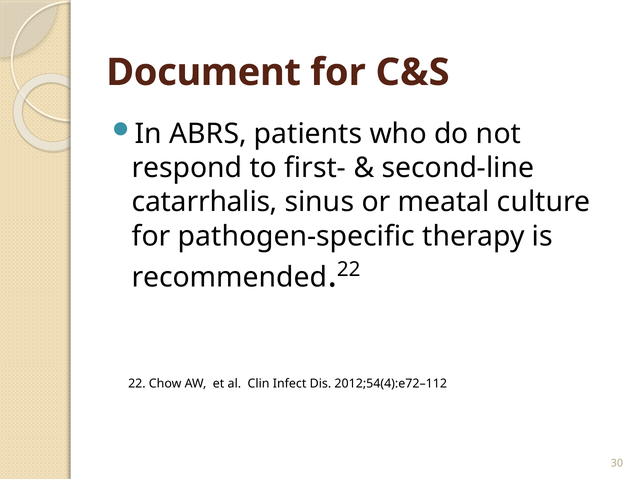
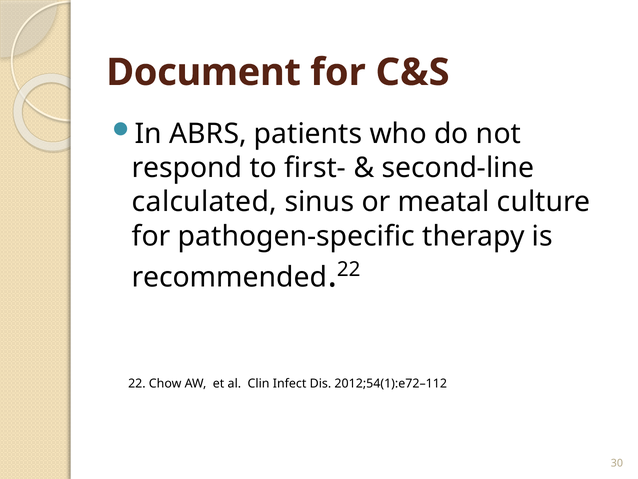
catarrhalis: catarrhalis -> calculated (204, 202)
2012;54(4):e72–112: 2012;54(4):e72–112 -> 2012;54(1):e72–112 (391, 383)
